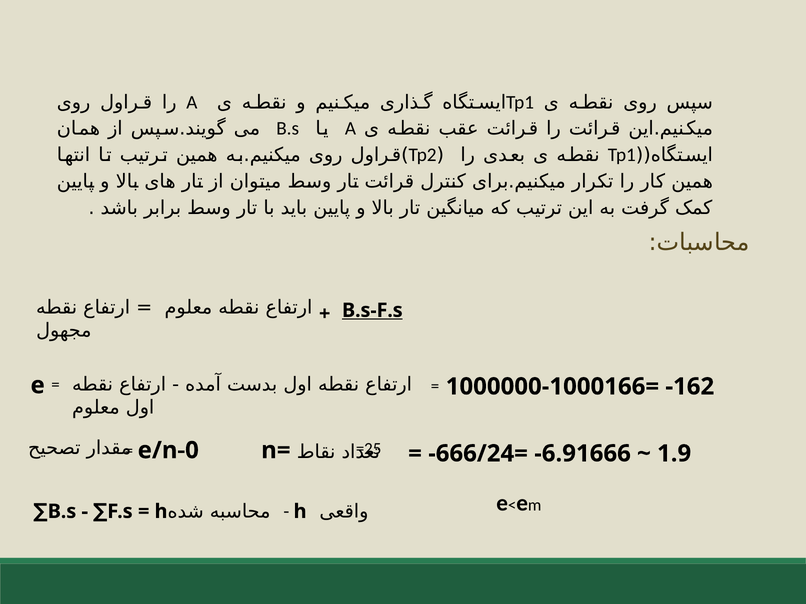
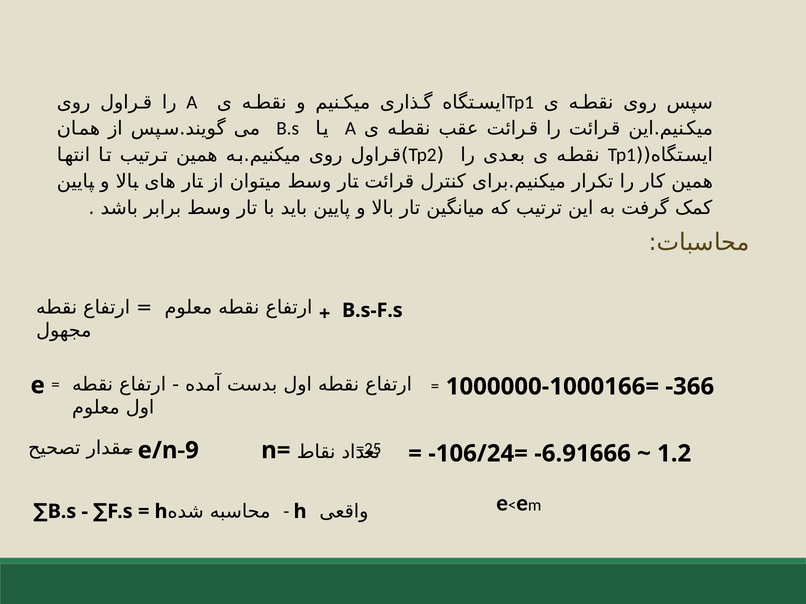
B.s-F.s underline: present -> none (372, 311)
-162: -162 -> -366 (690, 387)
e/n-0: e/n-0 -> e/n-9 (168, 451)
-666/24=: -666/24= -> -106/24= (478, 454)
1.9: 1.9 -> 1.2 (674, 454)
